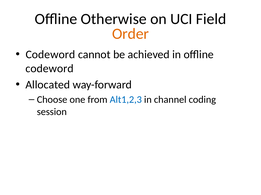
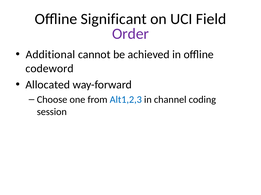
Otherwise: Otherwise -> Significant (114, 19)
Order colour: orange -> purple (131, 34)
Codeword: Codeword -> Additional (50, 55)
